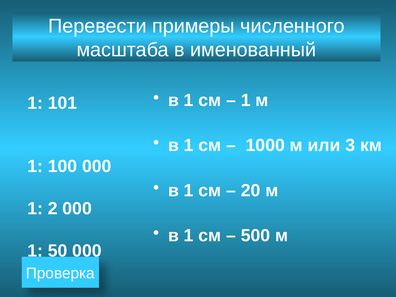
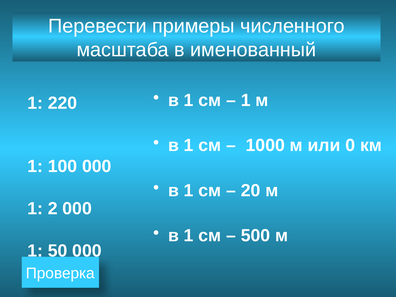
101: 101 -> 220 (62, 103)
3: 3 -> 0 (350, 145)
